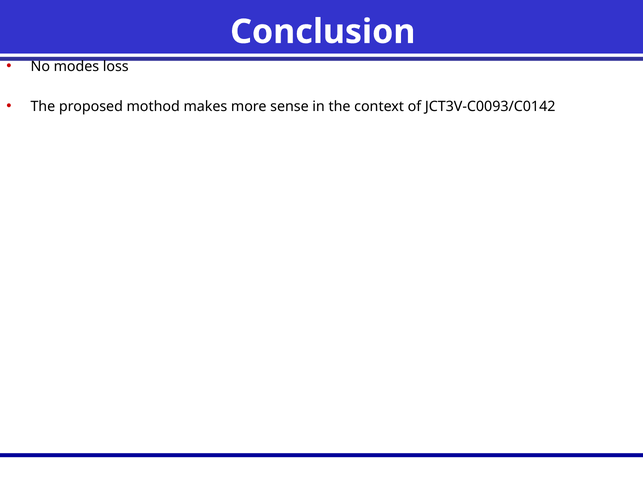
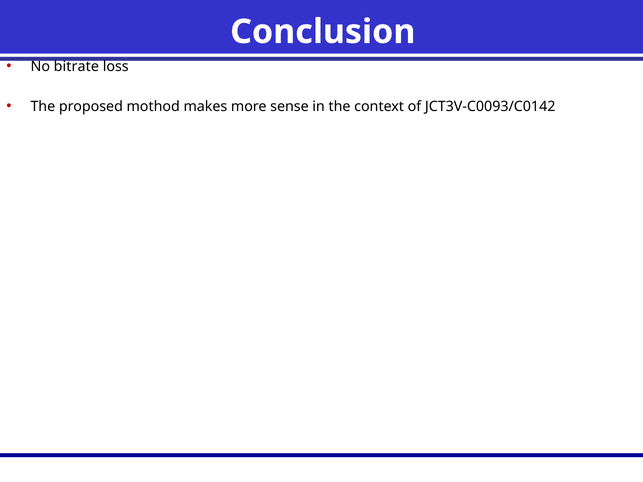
modes: modes -> bitrate (76, 66)
